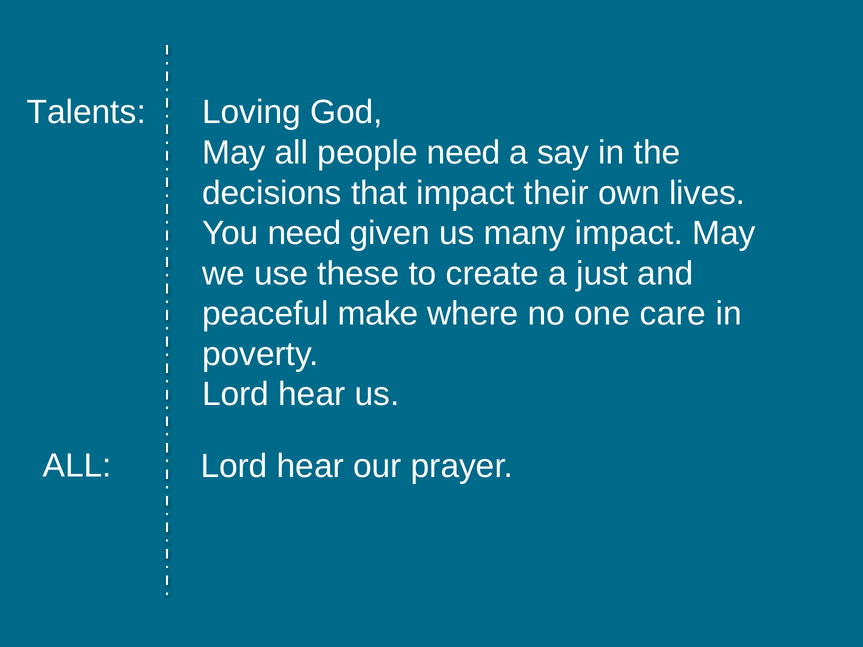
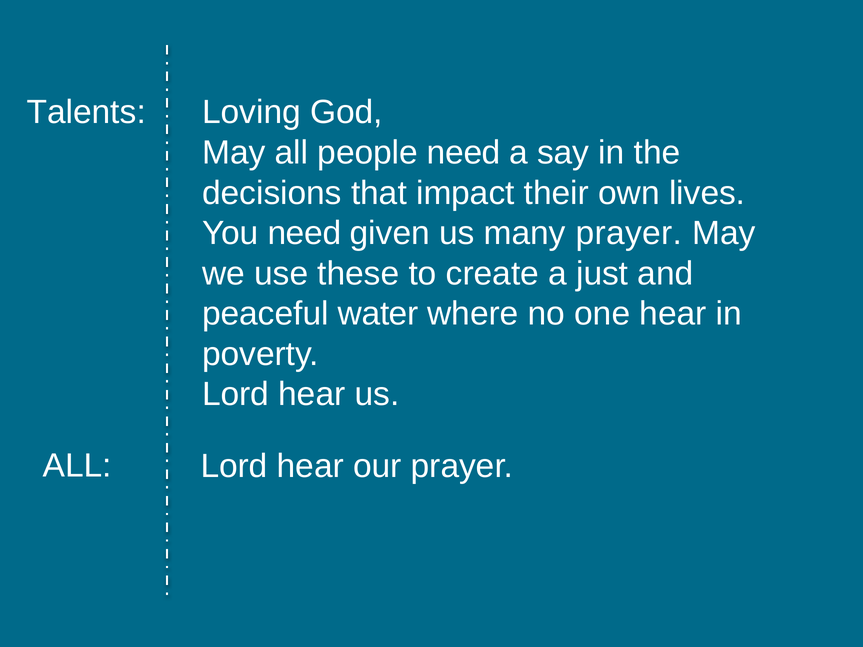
many impact: impact -> prayer (629, 233)
make: make -> water (378, 314)
one care: care -> hear (673, 314)
